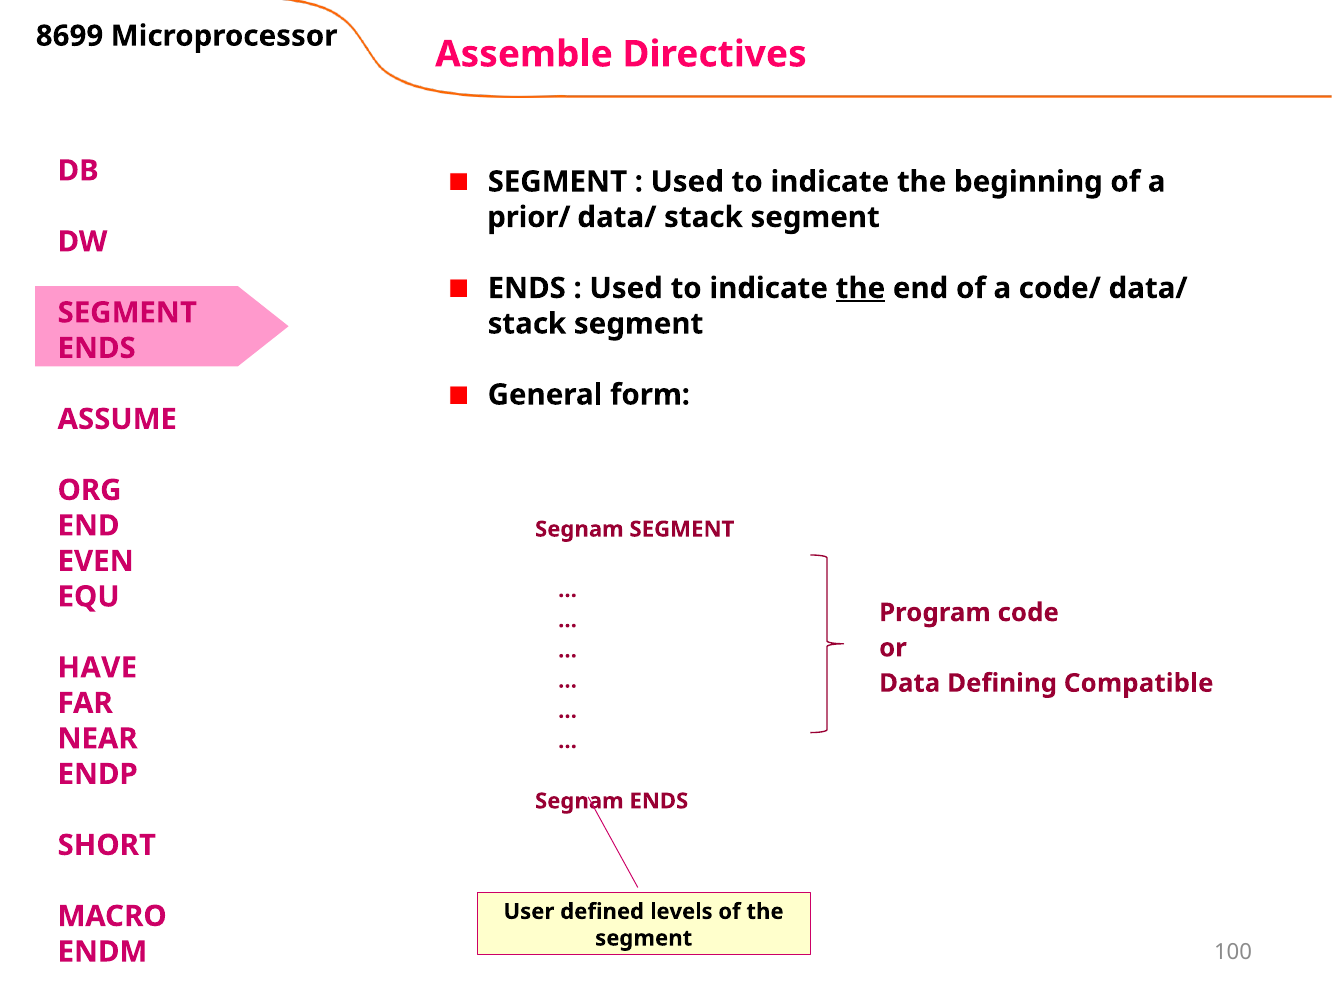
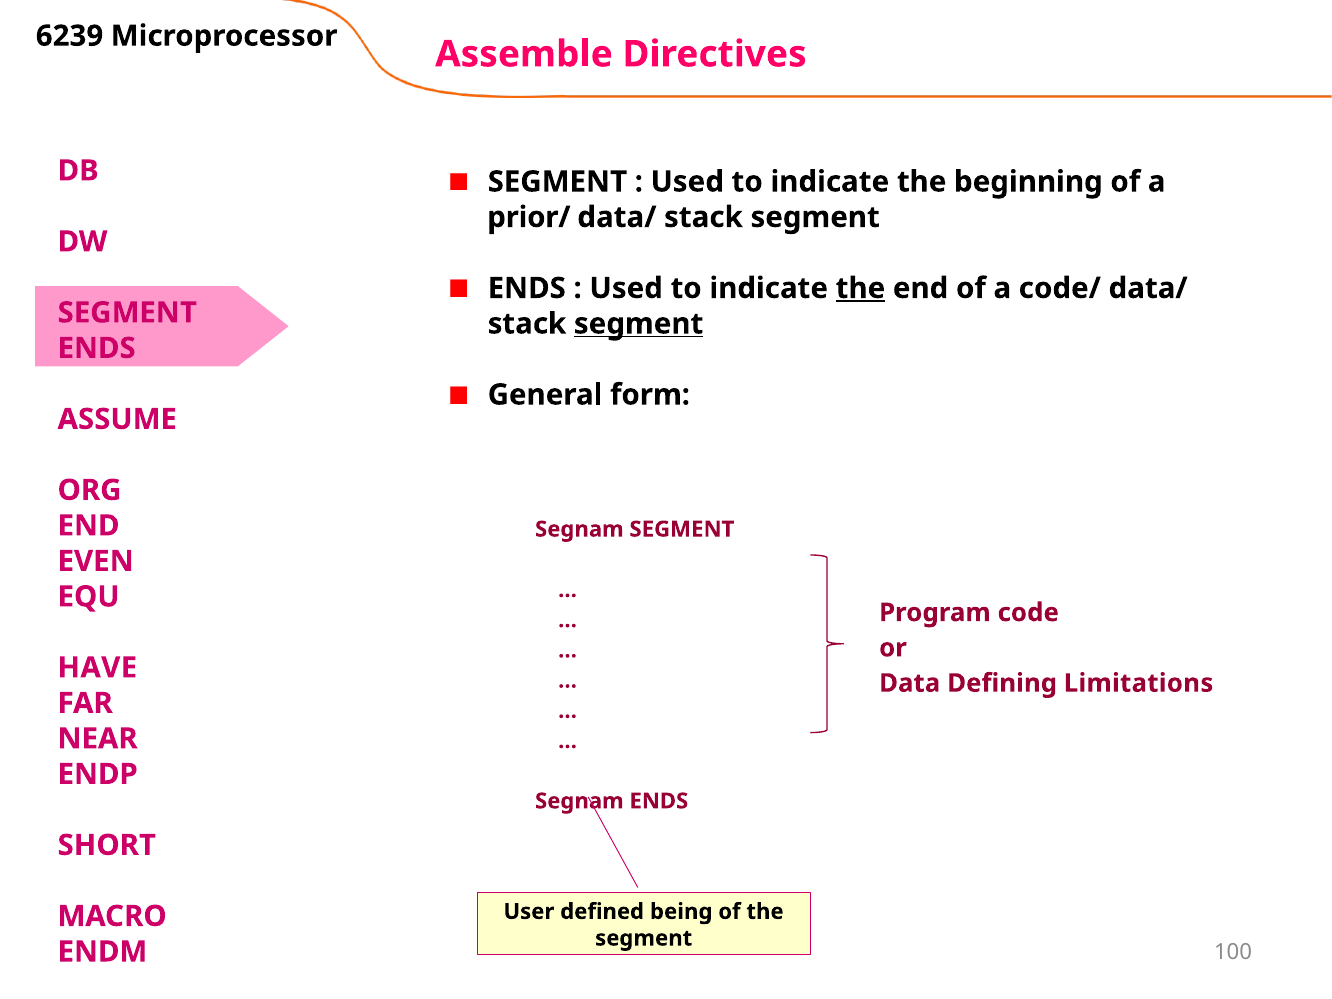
8699: 8699 -> 6239 (70, 36)
segment underline: none -> present (639, 324)
Compatible: Compatible -> Limitations (1139, 683)
levels: levels -> being (681, 912)
